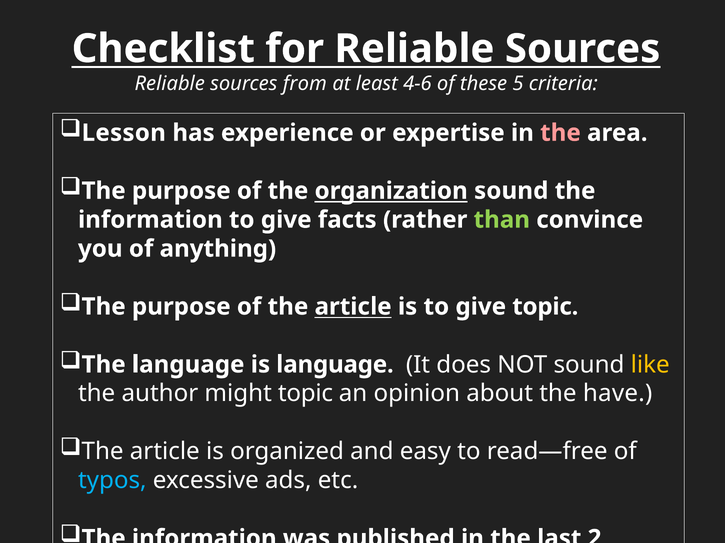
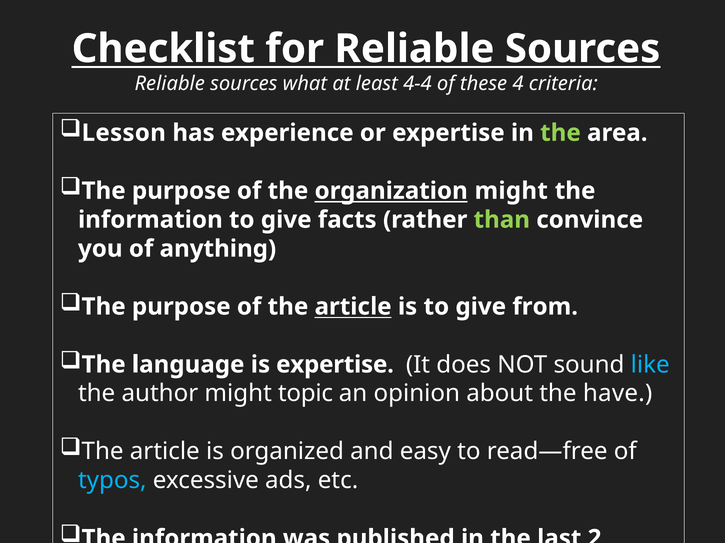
from: from -> what (305, 84)
4-6: 4-6 -> 4-4 (417, 84)
5: 5 -> 4 (518, 84)
the colour: pink -> light green (560, 133)
organization sound: sound -> might (511, 191)
give topic: topic -> from (545, 307)
is language: language -> expertise (335, 365)
like colour: yellow -> light blue (650, 365)
